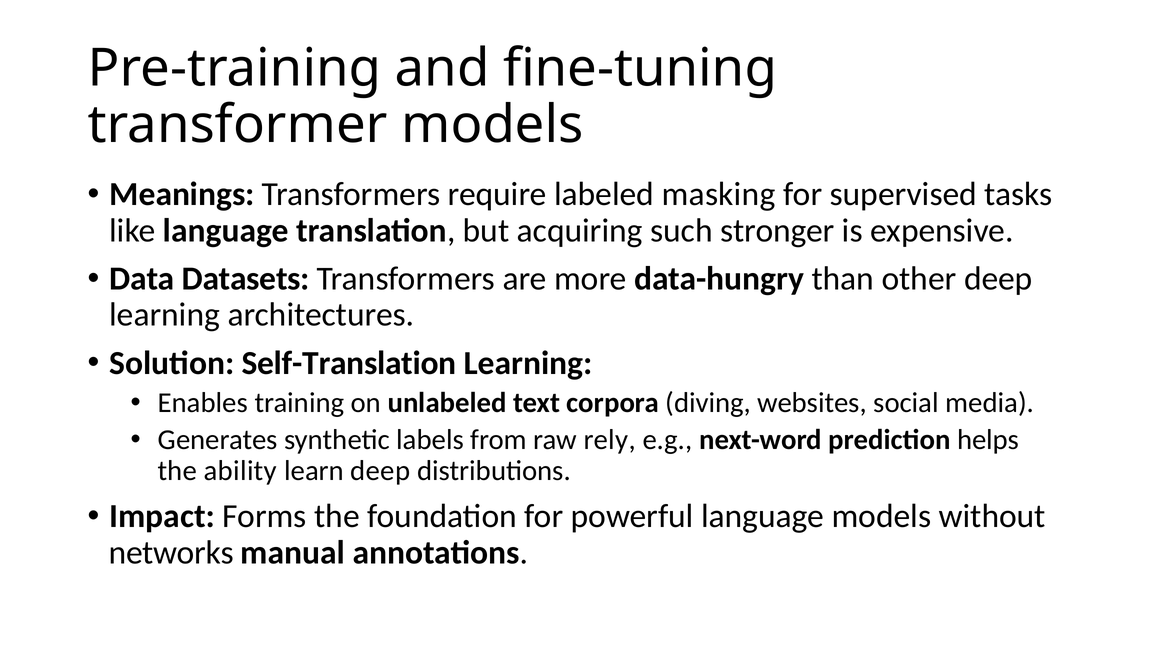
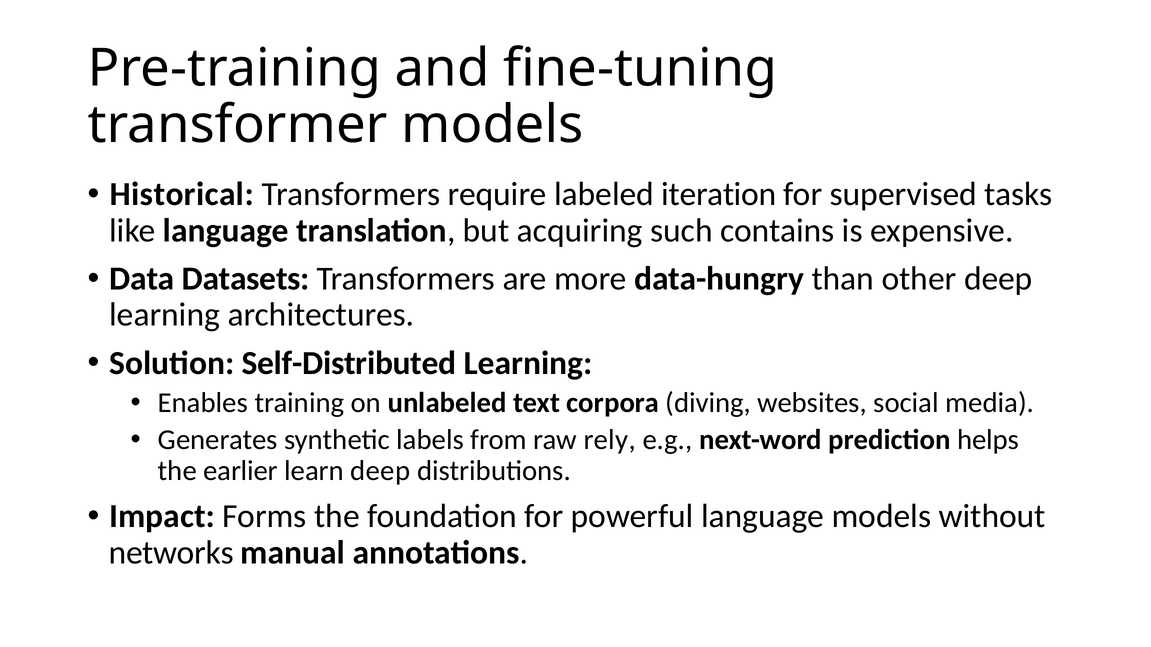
Meanings: Meanings -> Historical (182, 195)
masking: masking -> iteration (719, 195)
stronger: stronger -> contains (777, 231)
Self-Translation: Self-Translation -> Self-Distributed (349, 363)
ability: ability -> earlier (241, 471)
